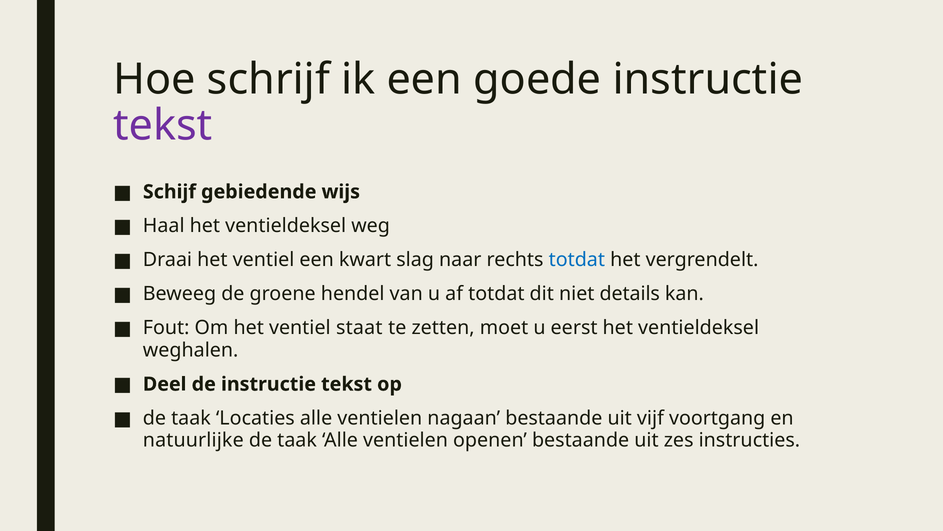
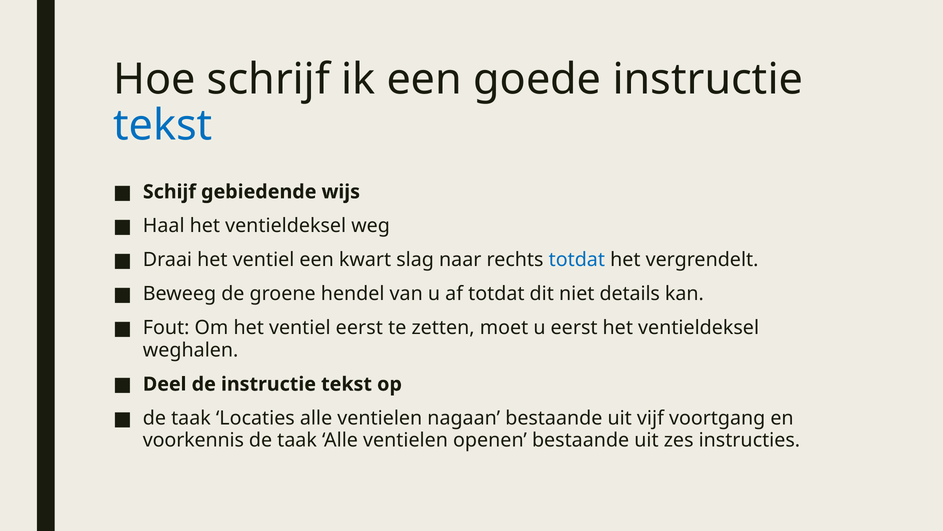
tekst colour: purple -> blue (163, 125)
ventiel staat: staat -> eerst (359, 328)
natuurlijke: natuurlijke -> voorkennis (193, 440)
